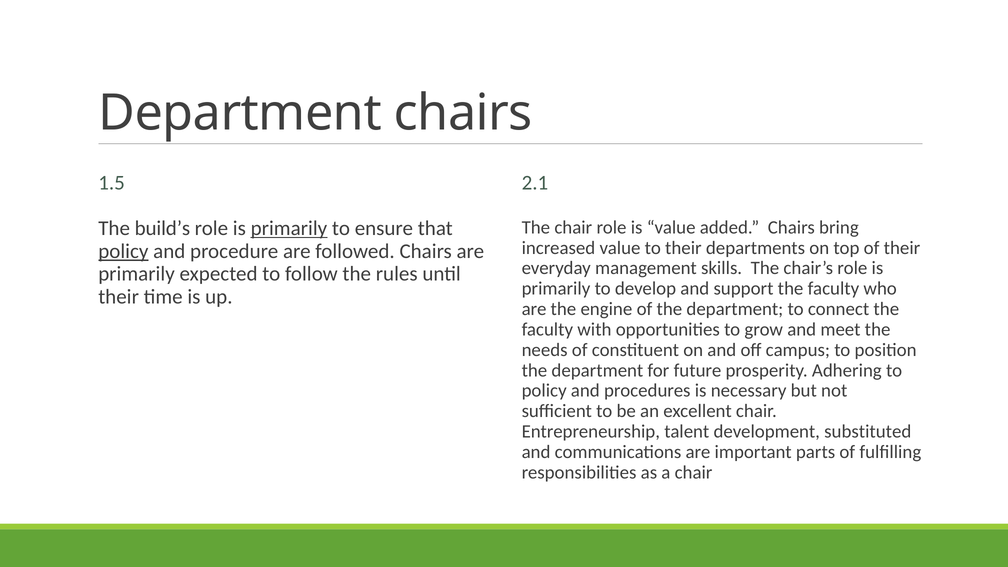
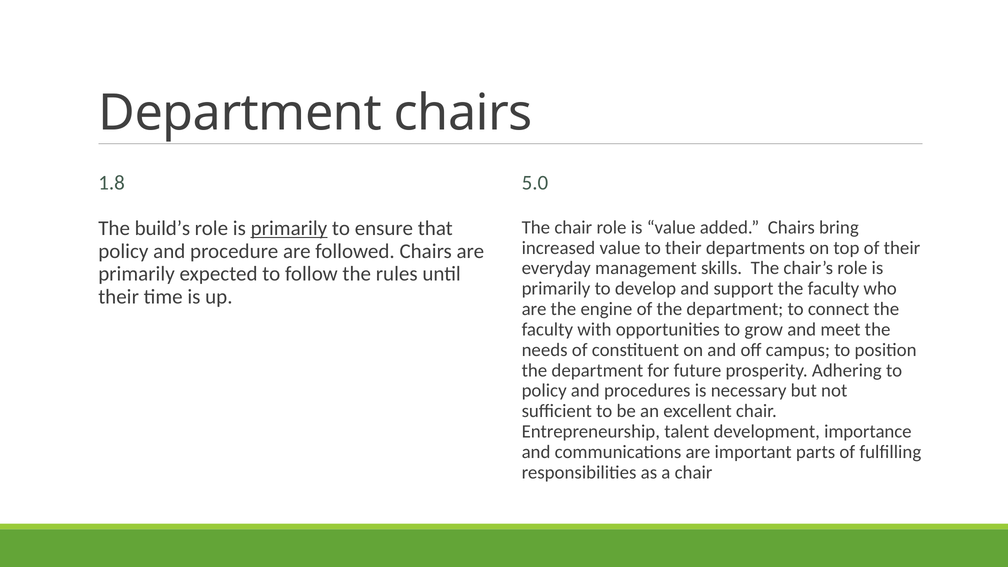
1.5: 1.5 -> 1.8 (112, 183)
2.1: 2.1 -> 5.0 (535, 183)
policy underline: present -> none (123, 251)
substituted: substituted -> importance (868, 432)
